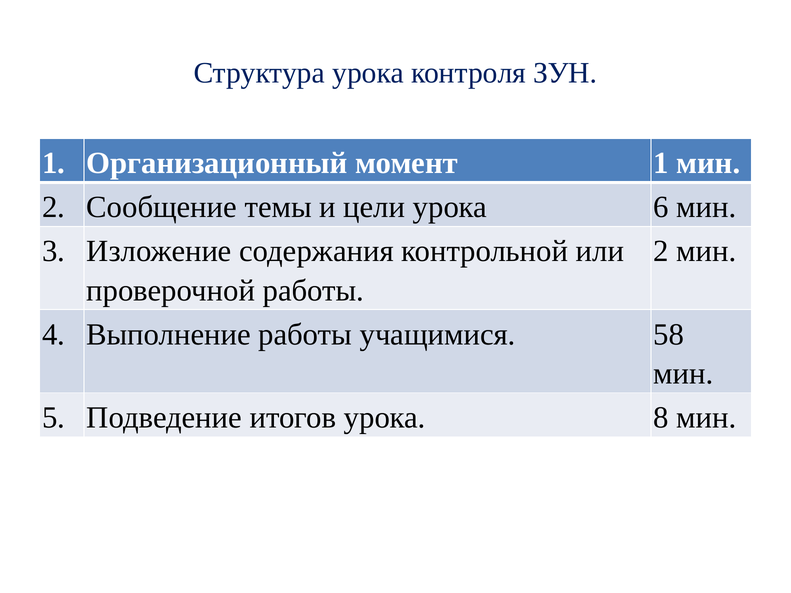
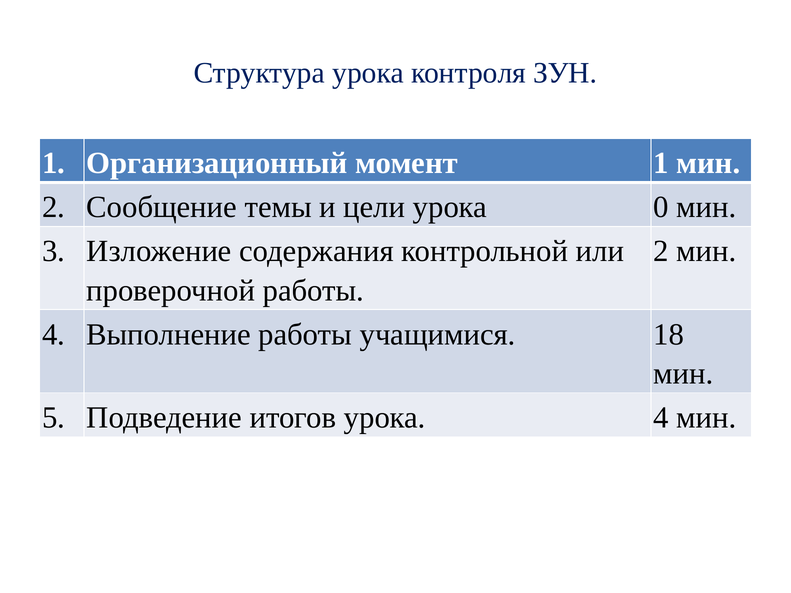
6: 6 -> 0 (661, 207)
58: 58 -> 18 (669, 335)
урока 8: 8 -> 4 (661, 418)
